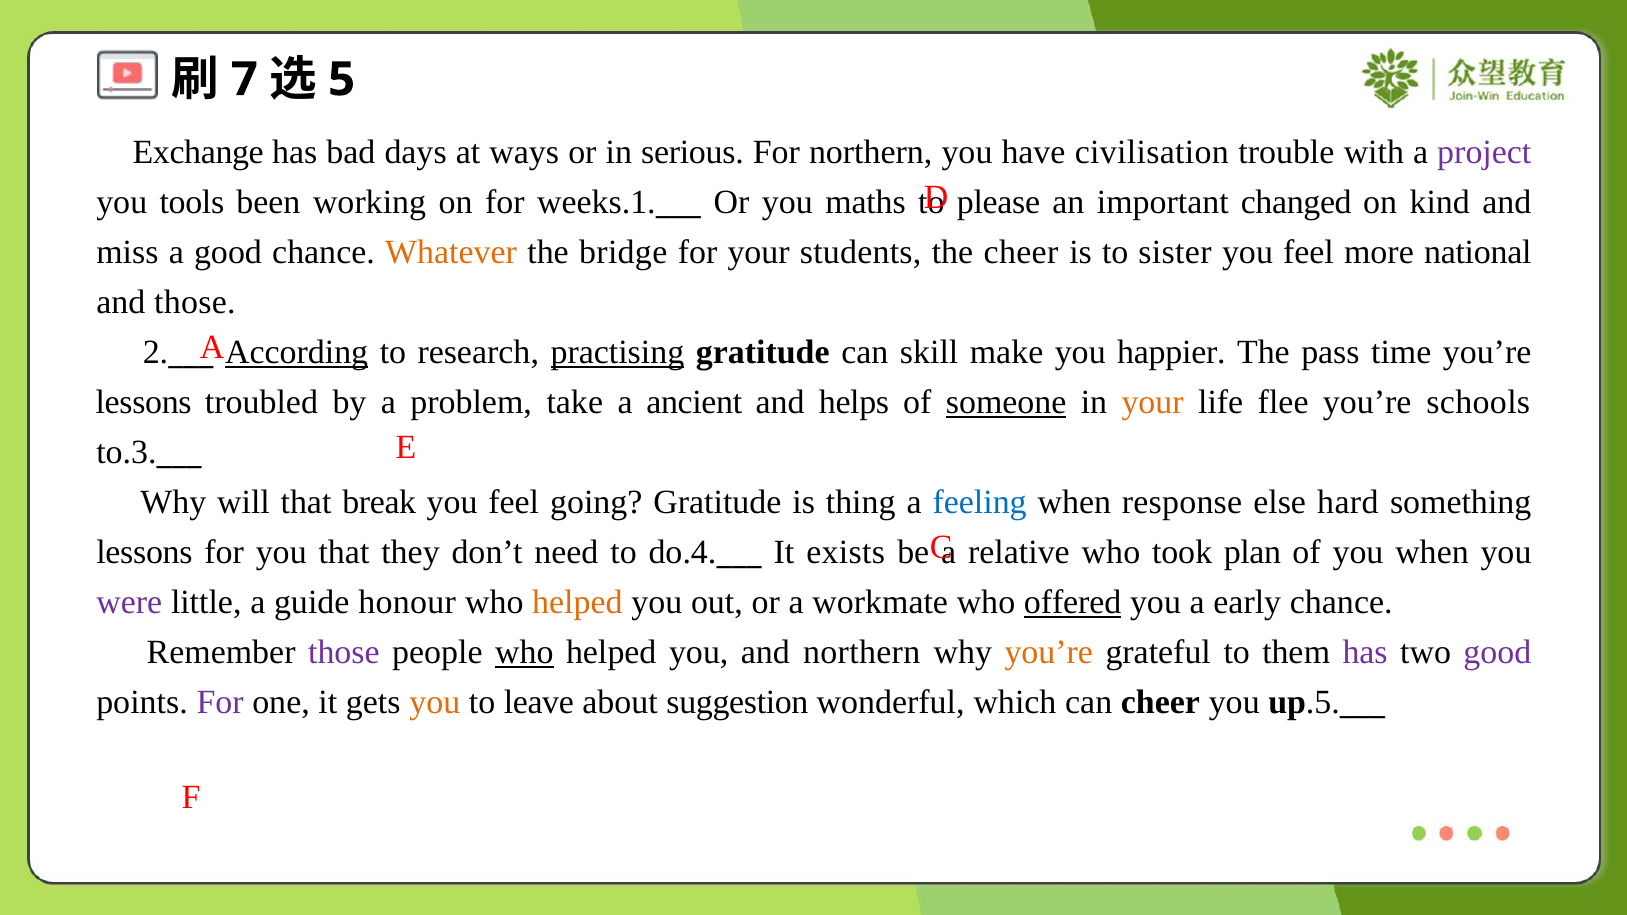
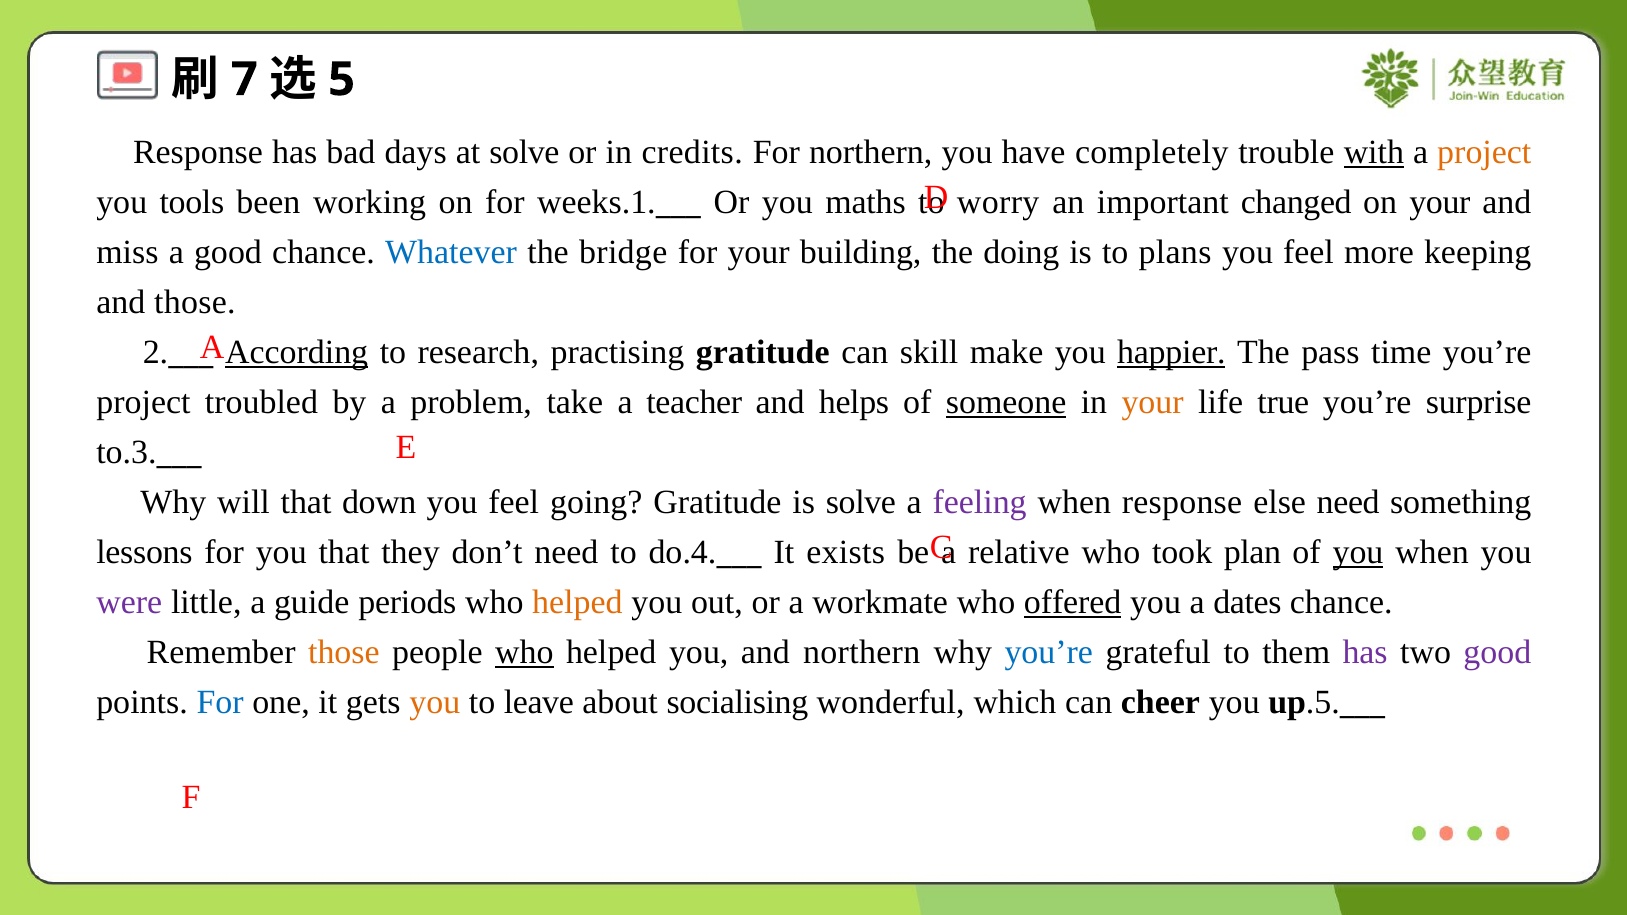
Exchange: Exchange -> Response (198, 152)
at ways: ways -> solve (524, 152)
serious: serious -> credits (692, 152)
civilisation: civilisation -> completely (1152, 152)
with underline: none -> present (1374, 152)
project colour: purple -> orange (1484, 152)
please: please -> worry (998, 202)
on kind: kind -> your (1440, 202)
Whatever colour: orange -> blue (451, 252)
students: students -> building (861, 252)
the cheer: cheer -> doing (1021, 252)
sister: sister -> plans (1175, 252)
national: national -> keeping (1478, 252)
practising underline: present -> none (617, 352)
happier underline: none -> present (1171, 352)
lessons: lessons -> project (143, 402)
ancient: ancient -> teacher (694, 402)
flee: flee -> true (1283, 402)
schools: schools -> surprise (1479, 402)
break: break -> down (379, 502)
is thing: thing -> solve (861, 502)
feeling colour: blue -> purple (980, 502)
else hard: hard -> need (1348, 502)
you underline: none -> present (1358, 552)
honour: honour -> periods (407, 602)
early: early -> dates (1247, 602)
those colour: purple -> orange (344, 652)
you’re colour: orange -> blue (1049, 652)
For colour: purple -> blue (220, 702)
suggestion: suggestion -> socialising (737, 702)
